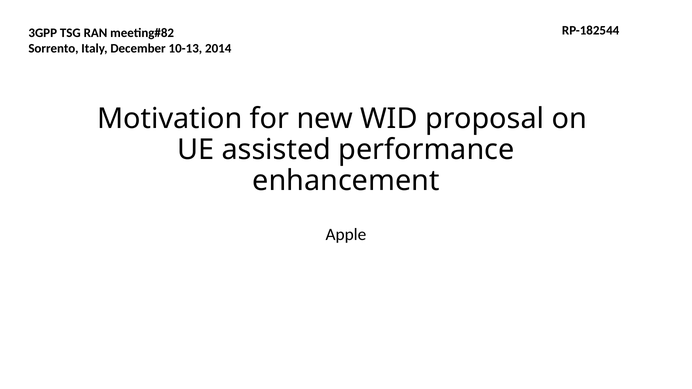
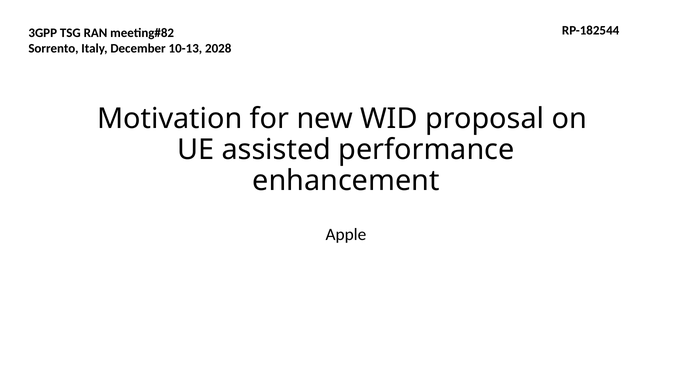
2014: 2014 -> 2028 (218, 49)
